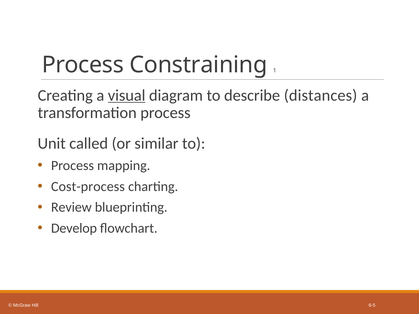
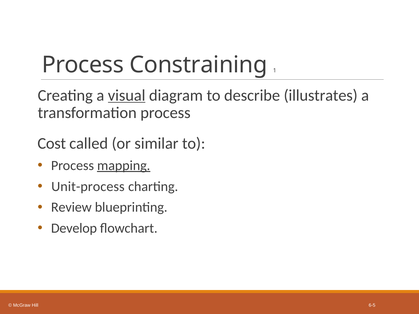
distances: distances -> illustrates (321, 95)
Unit: Unit -> Cost (52, 143)
mapping underline: none -> present (124, 166)
Cost-process: Cost-process -> Unit-process (88, 187)
